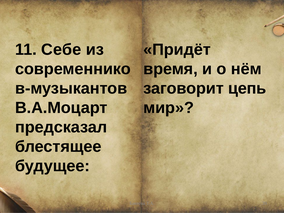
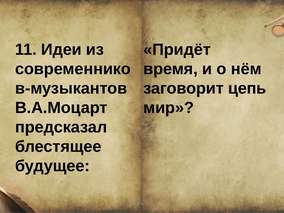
Себе: Себе -> Идеи (61, 50)
